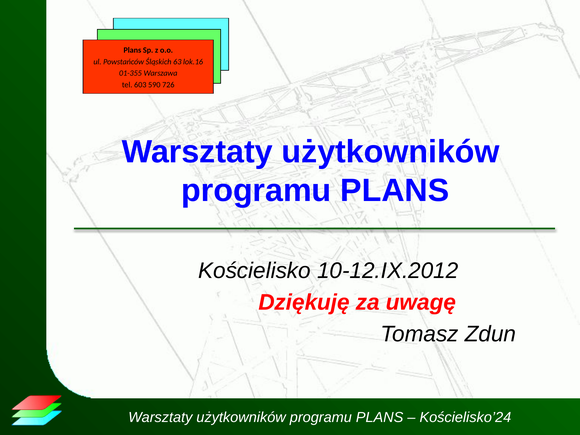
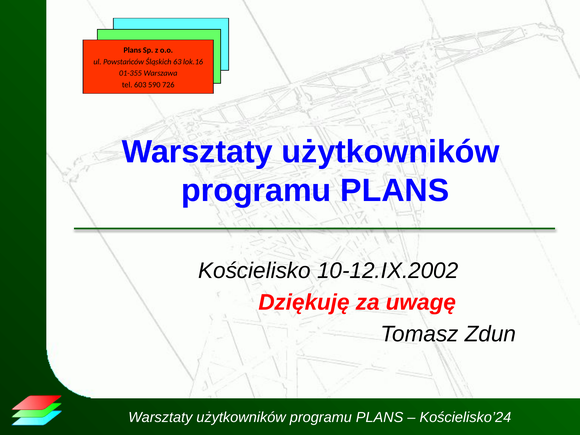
10-12.IX.2012: 10-12.IX.2012 -> 10-12.IX.2002 (388, 271)
